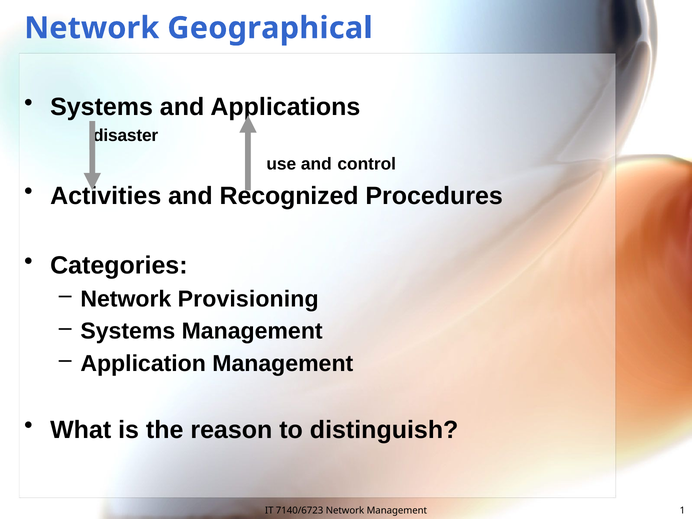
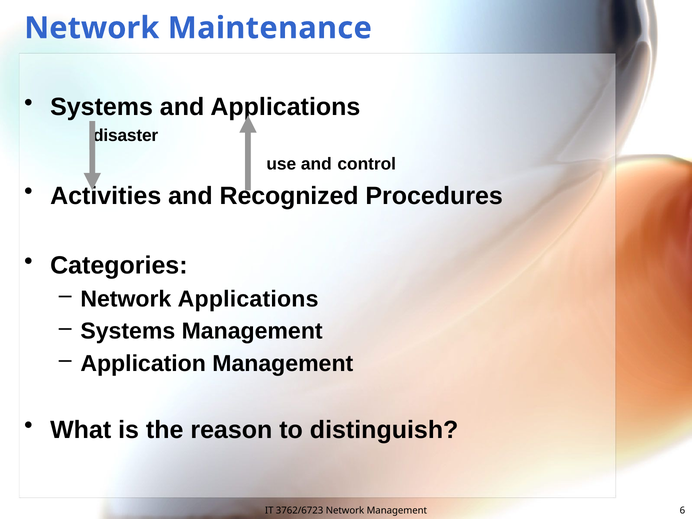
Geographical: Geographical -> Maintenance (270, 28)
Network Provisioning: Provisioning -> Applications (248, 299)
7140/6723: 7140/6723 -> 3762/6723 (300, 510)
1: 1 -> 6 (682, 510)
